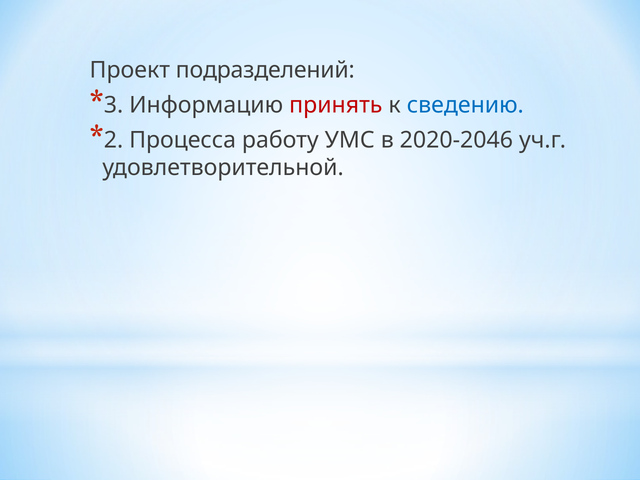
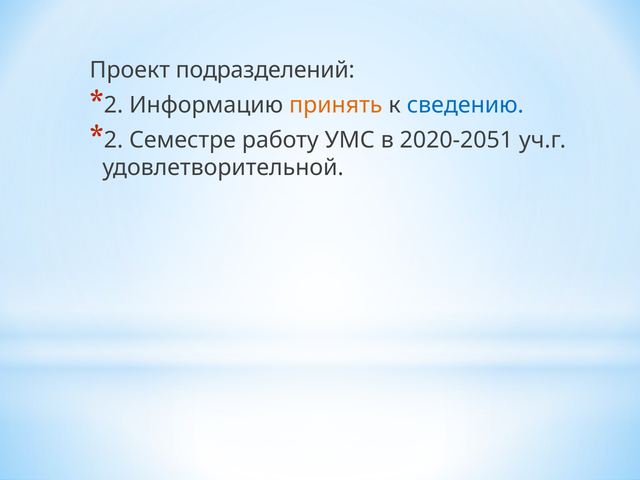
3: 3 -> 2 (113, 105)
принять colour: red -> orange (336, 105)
Процесса: Процесса -> Семестре (183, 140)
2020-2046: 2020-2046 -> 2020-2051 (456, 140)
